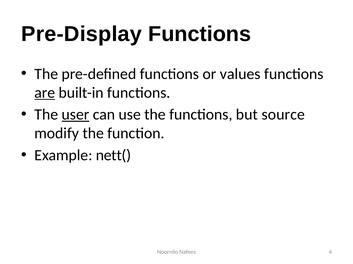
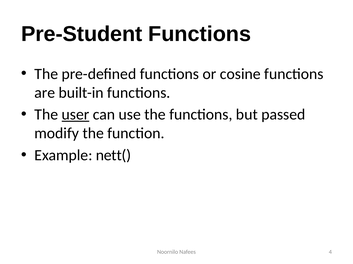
Pre-Display: Pre-Display -> Pre-Student (82, 34)
values: values -> cosine (240, 74)
are underline: present -> none (45, 93)
source: source -> passed (283, 115)
